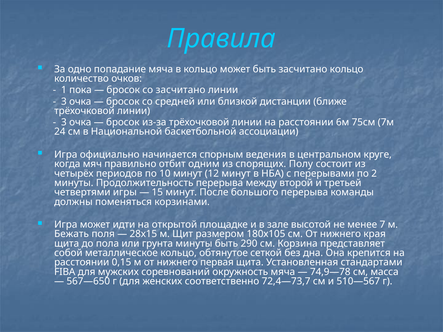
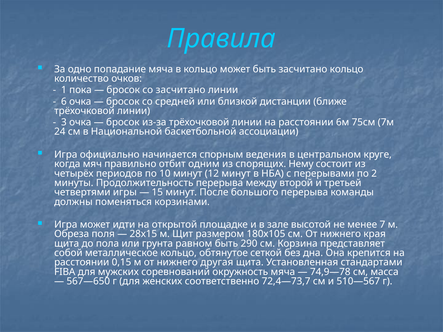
3: 3 -> 6 (64, 102)
Полу: Полу -> Нему (301, 164)
Бежать: Бежать -> Обреза (72, 234)
грунта минуты: минуты -> равном (194, 244)
первая: первая -> другая (217, 263)
